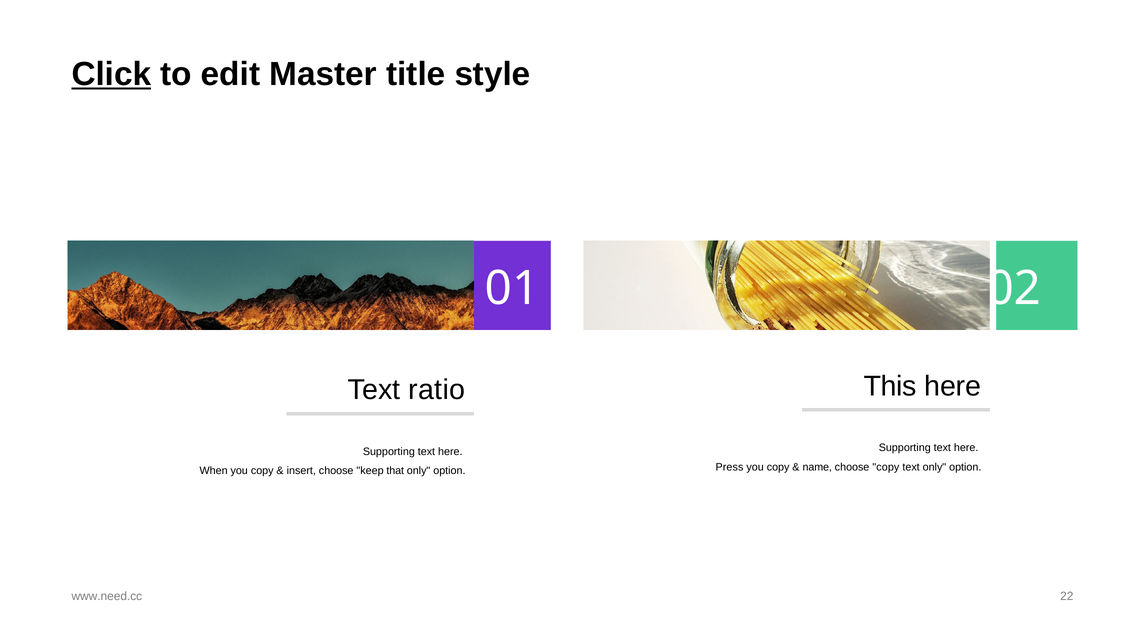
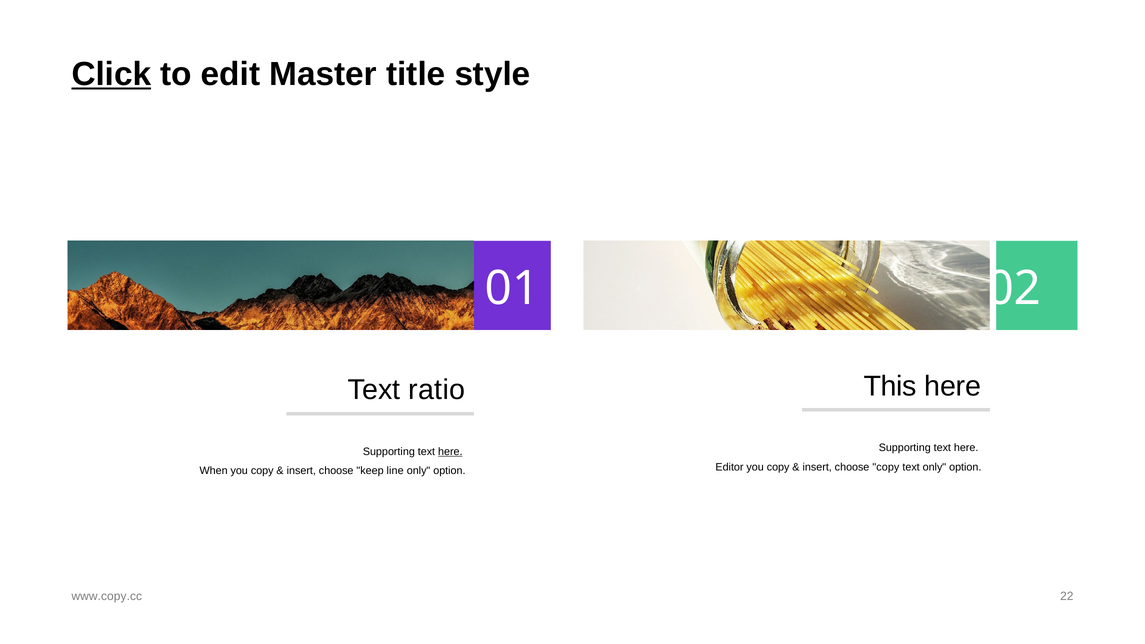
here underline: none -> present (450, 452)
Press: Press -> Editor (730, 467)
name: name -> insert (817, 467)
that: that -> line (395, 471)
www.need.cc: www.need.cc -> www.copy.cc (107, 597)
